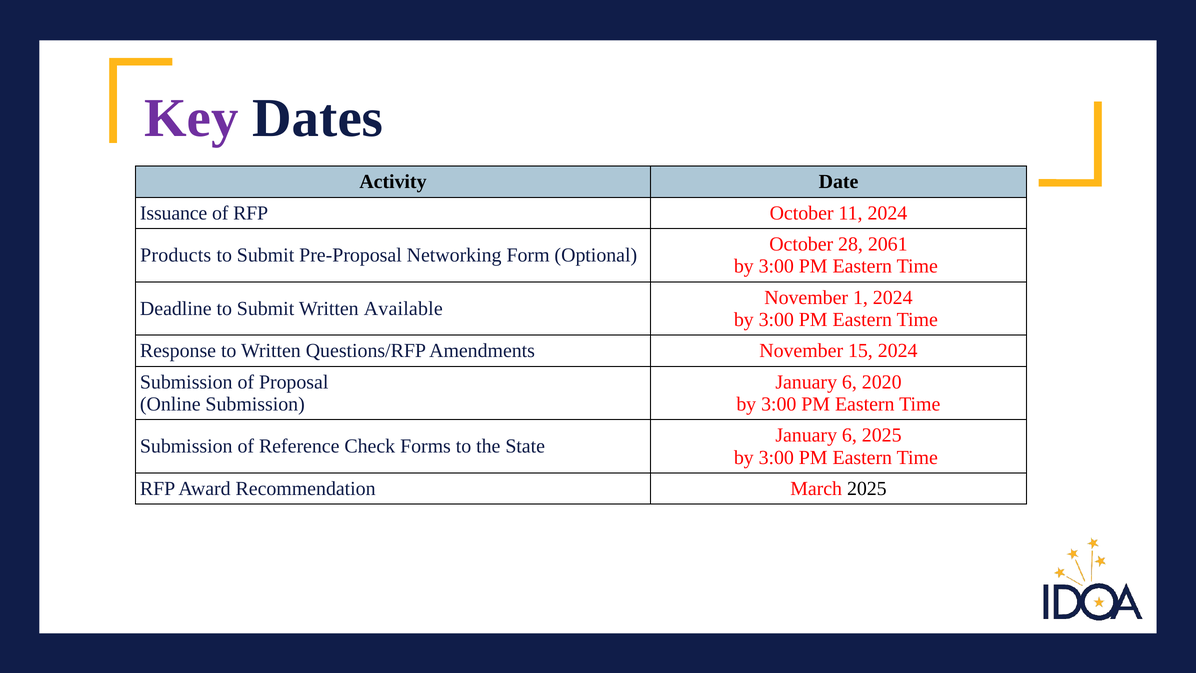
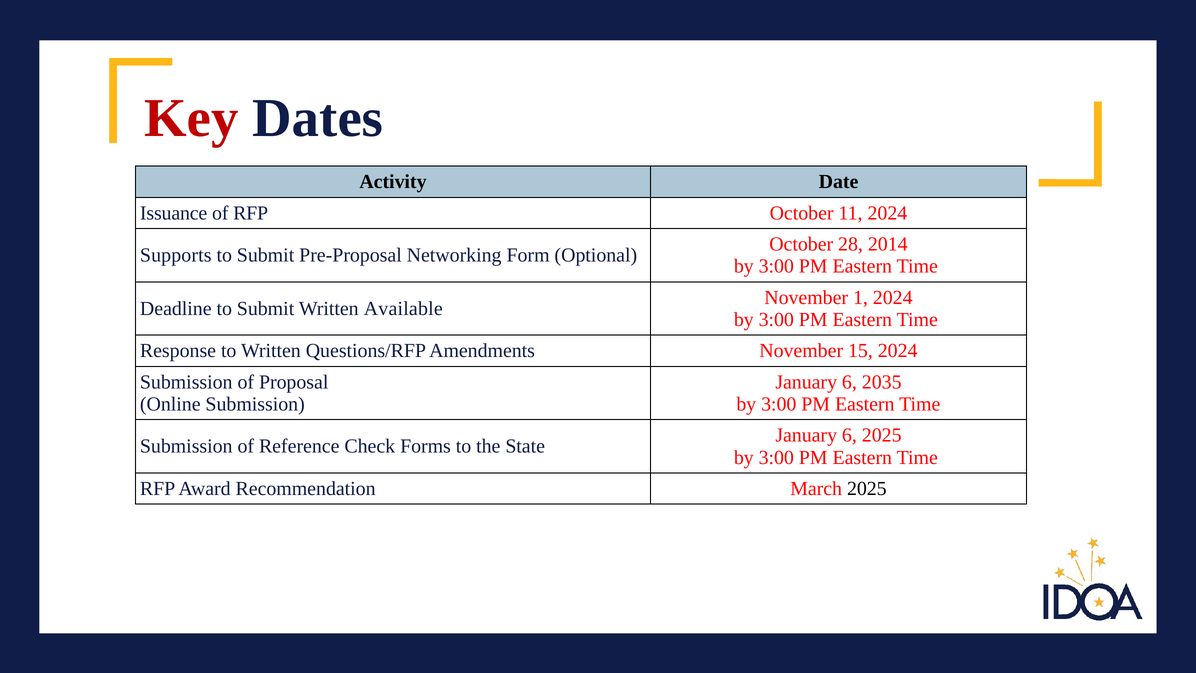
Key colour: purple -> red (191, 118)
2061: 2061 -> 2014 (888, 244)
Products: Products -> Supports (176, 255)
2020: 2020 -> 2035 (882, 382)
